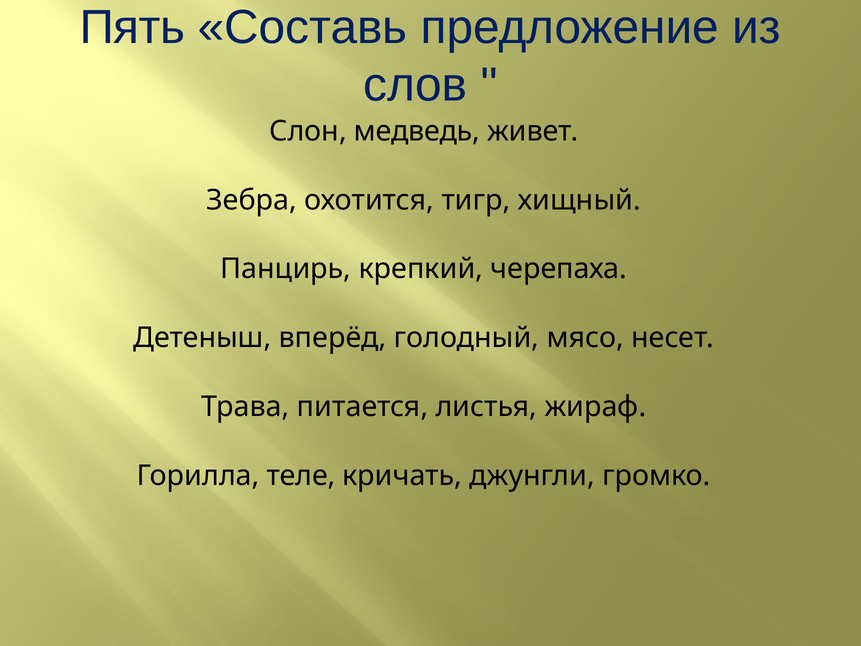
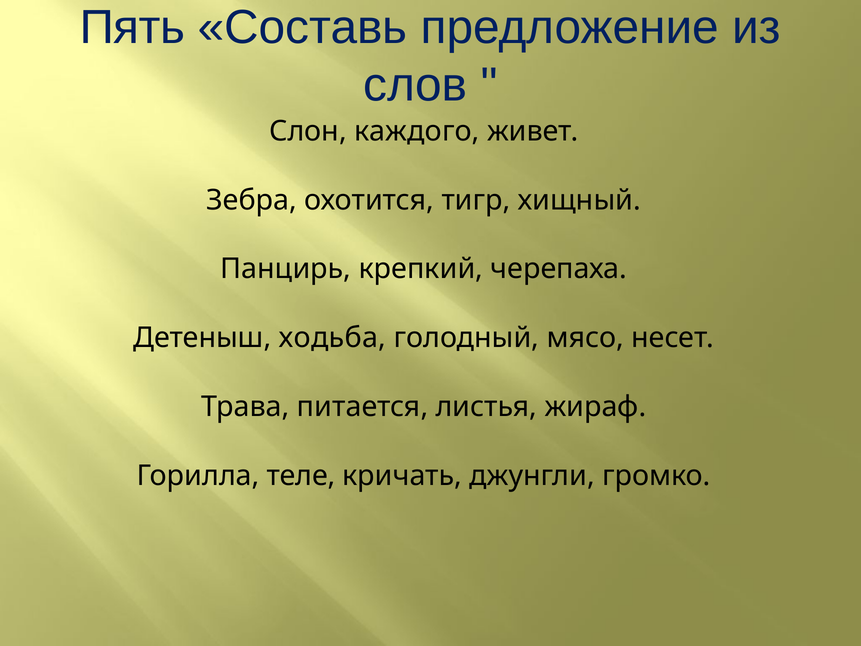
медведь: медведь -> каждого (417, 131)
вперёд: вперёд -> ходьба (332, 338)
